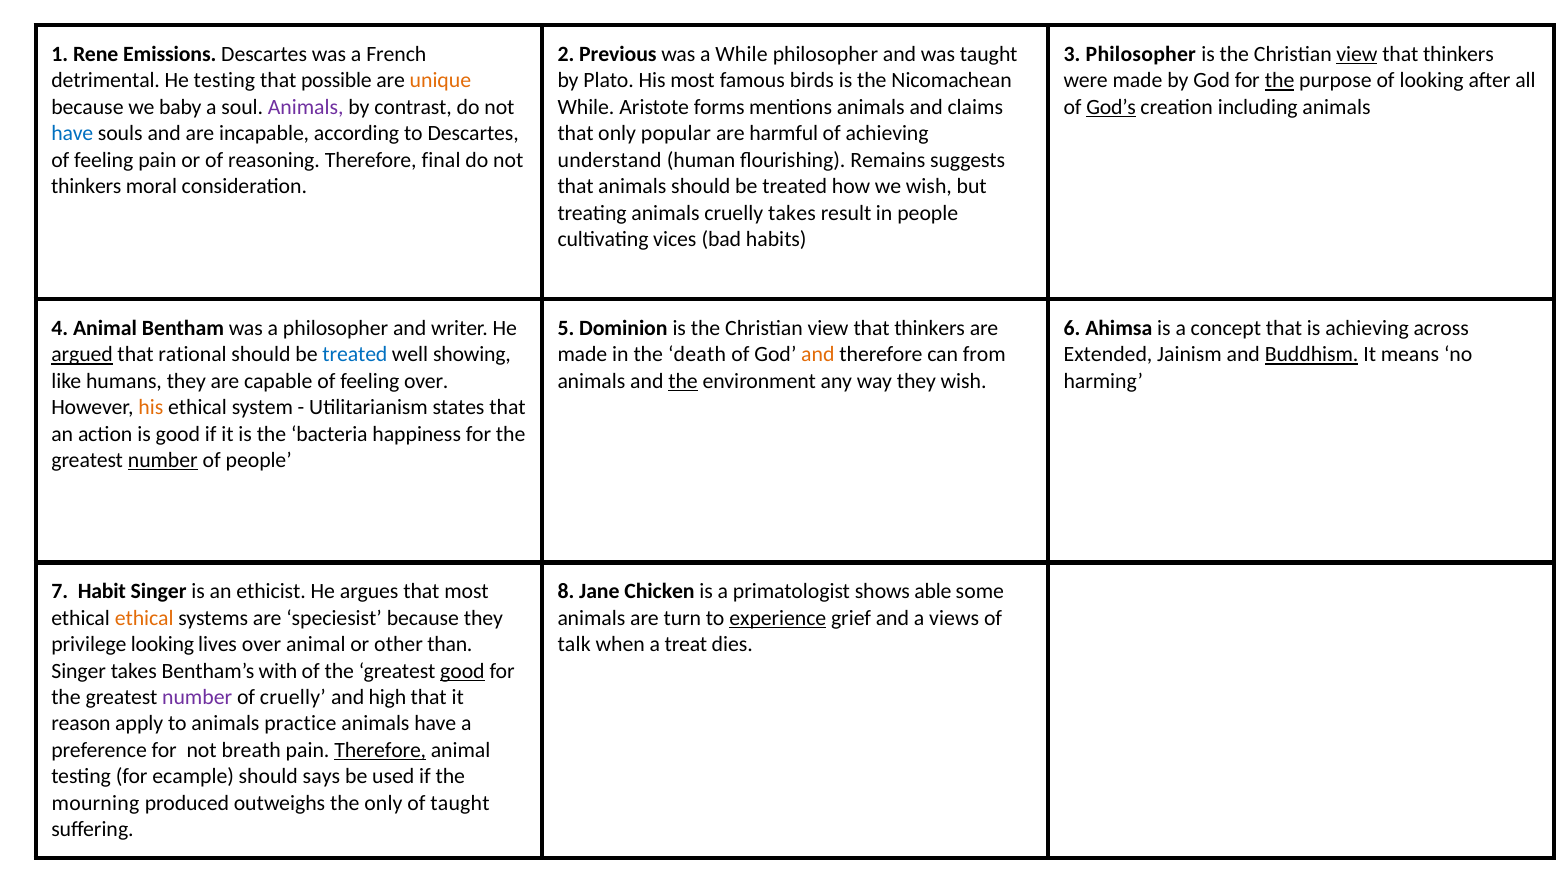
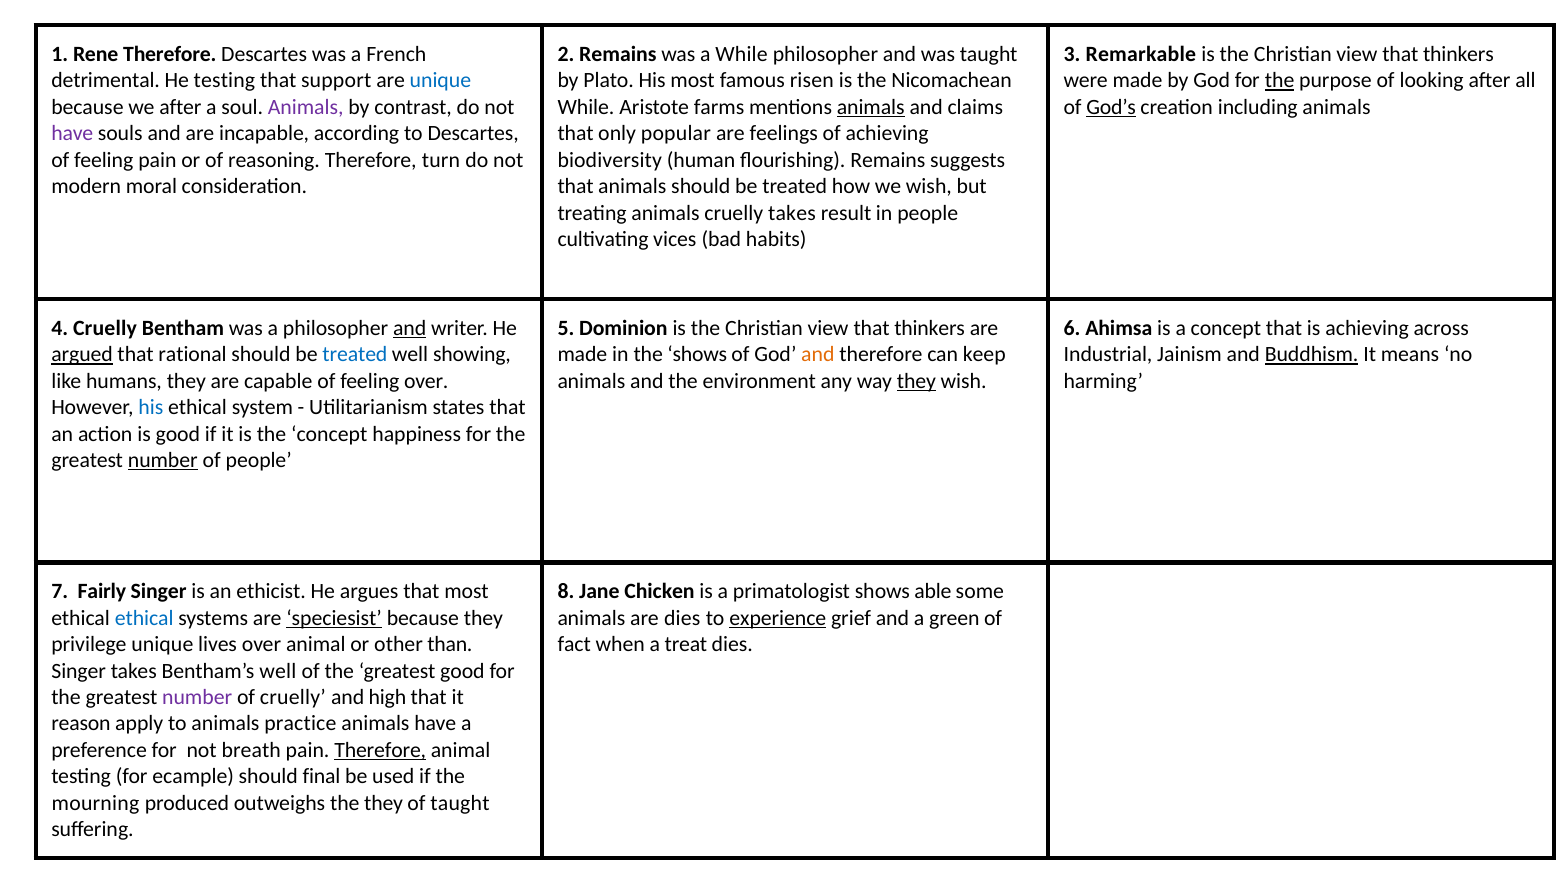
Rene Emissions: Emissions -> Therefore (170, 54)
2 Previous: Previous -> Remains (618, 54)
3 Philosopher: Philosopher -> Remarkable (1141, 54)
view underline: present -> none (1357, 54)
possible: possible -> support (336, 81)
unique colour: orange -> blue (440, 81)
birds: birds -> risen (812, 81)
we baby: baby -> after (180, 107)
forms: forms -> farms (719, 107)
animals underline: none -> present (871, 107)
have colour: blue -> purple (72, 134)
harmful: harmful -> feelings (784, 134)
final: final -> turn (441, 160)
understand: understand -> biodiversity (610, 160)
thinkers: thinkers -> modern (86, 186)
4 Animal: Animal -> Cruelly (105, 328)
and underline: none -> present (410, 328)
the death: death -> shows (697, 355)
from: from -> keep (984, 355)
Extended: Extended -> Industrial (1108, 355)
the underline: present -> none (683, 381)
they underline: none -> present (916, 381)
his colour: orange -> blue (151, 408)
the bacteria: bacteria -> concept (329, 434)
Habit: Habit -> Fairly (102, 592)
ethical colour: orange -> blue (144, 618)
speciesist underline: none -> present (334, 618)
are turn: turn -> dies (682, 618)
views: views -> green (954, 618)
privilege looking: looking -> unique (162, 644)
talk: talk -> fact (574, 644)
Bentham’s with: with -> well (278, 671)
good underline: present -> none (462, 671)
says: says -> final (322, 777)
the only: only -> they (384, 803)
